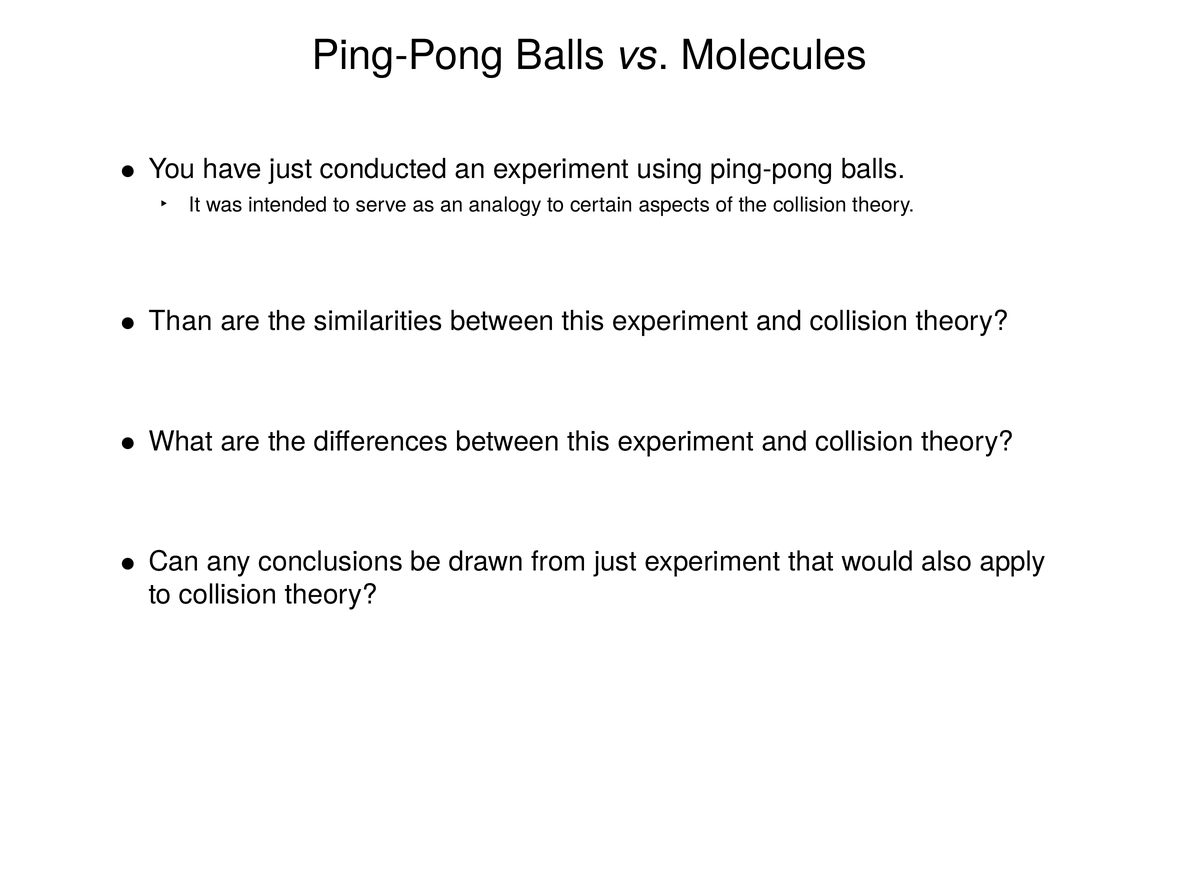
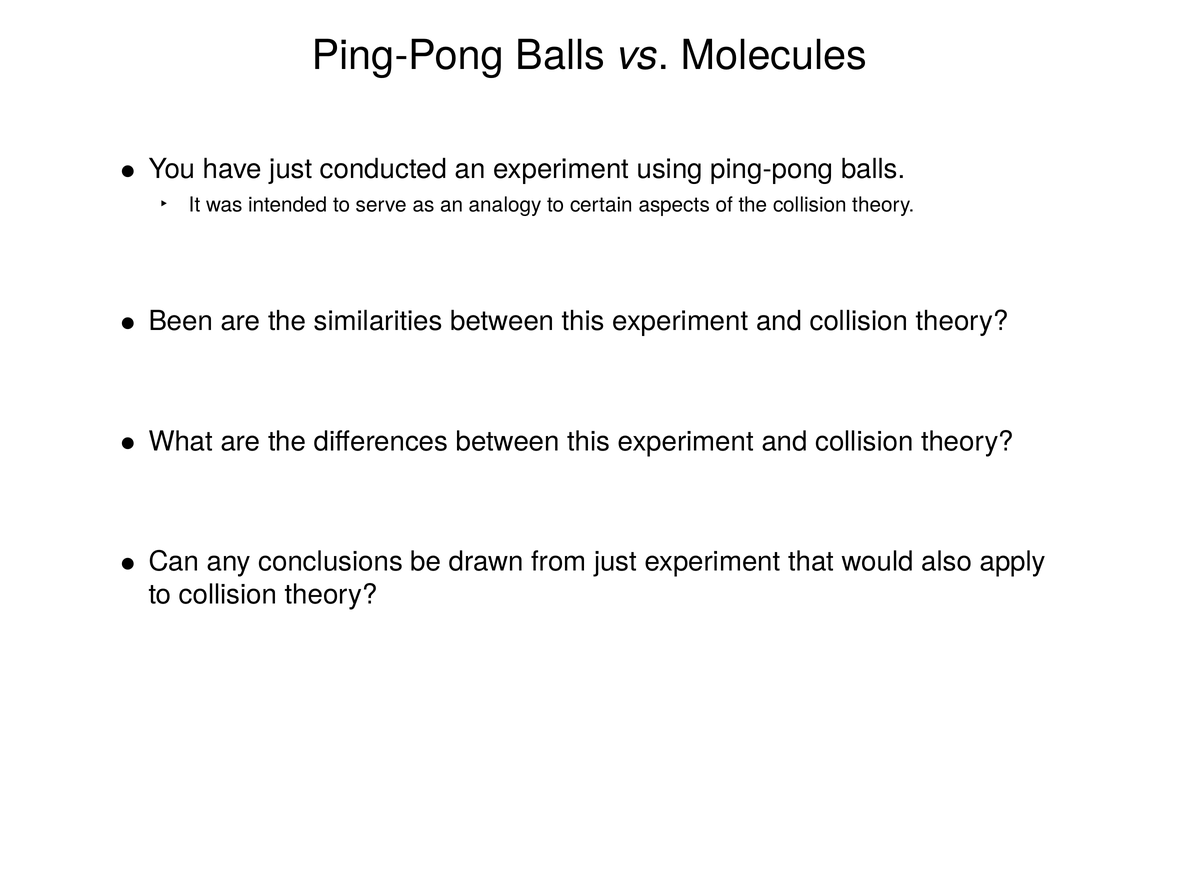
Than: Than -> Been (181, 321)
